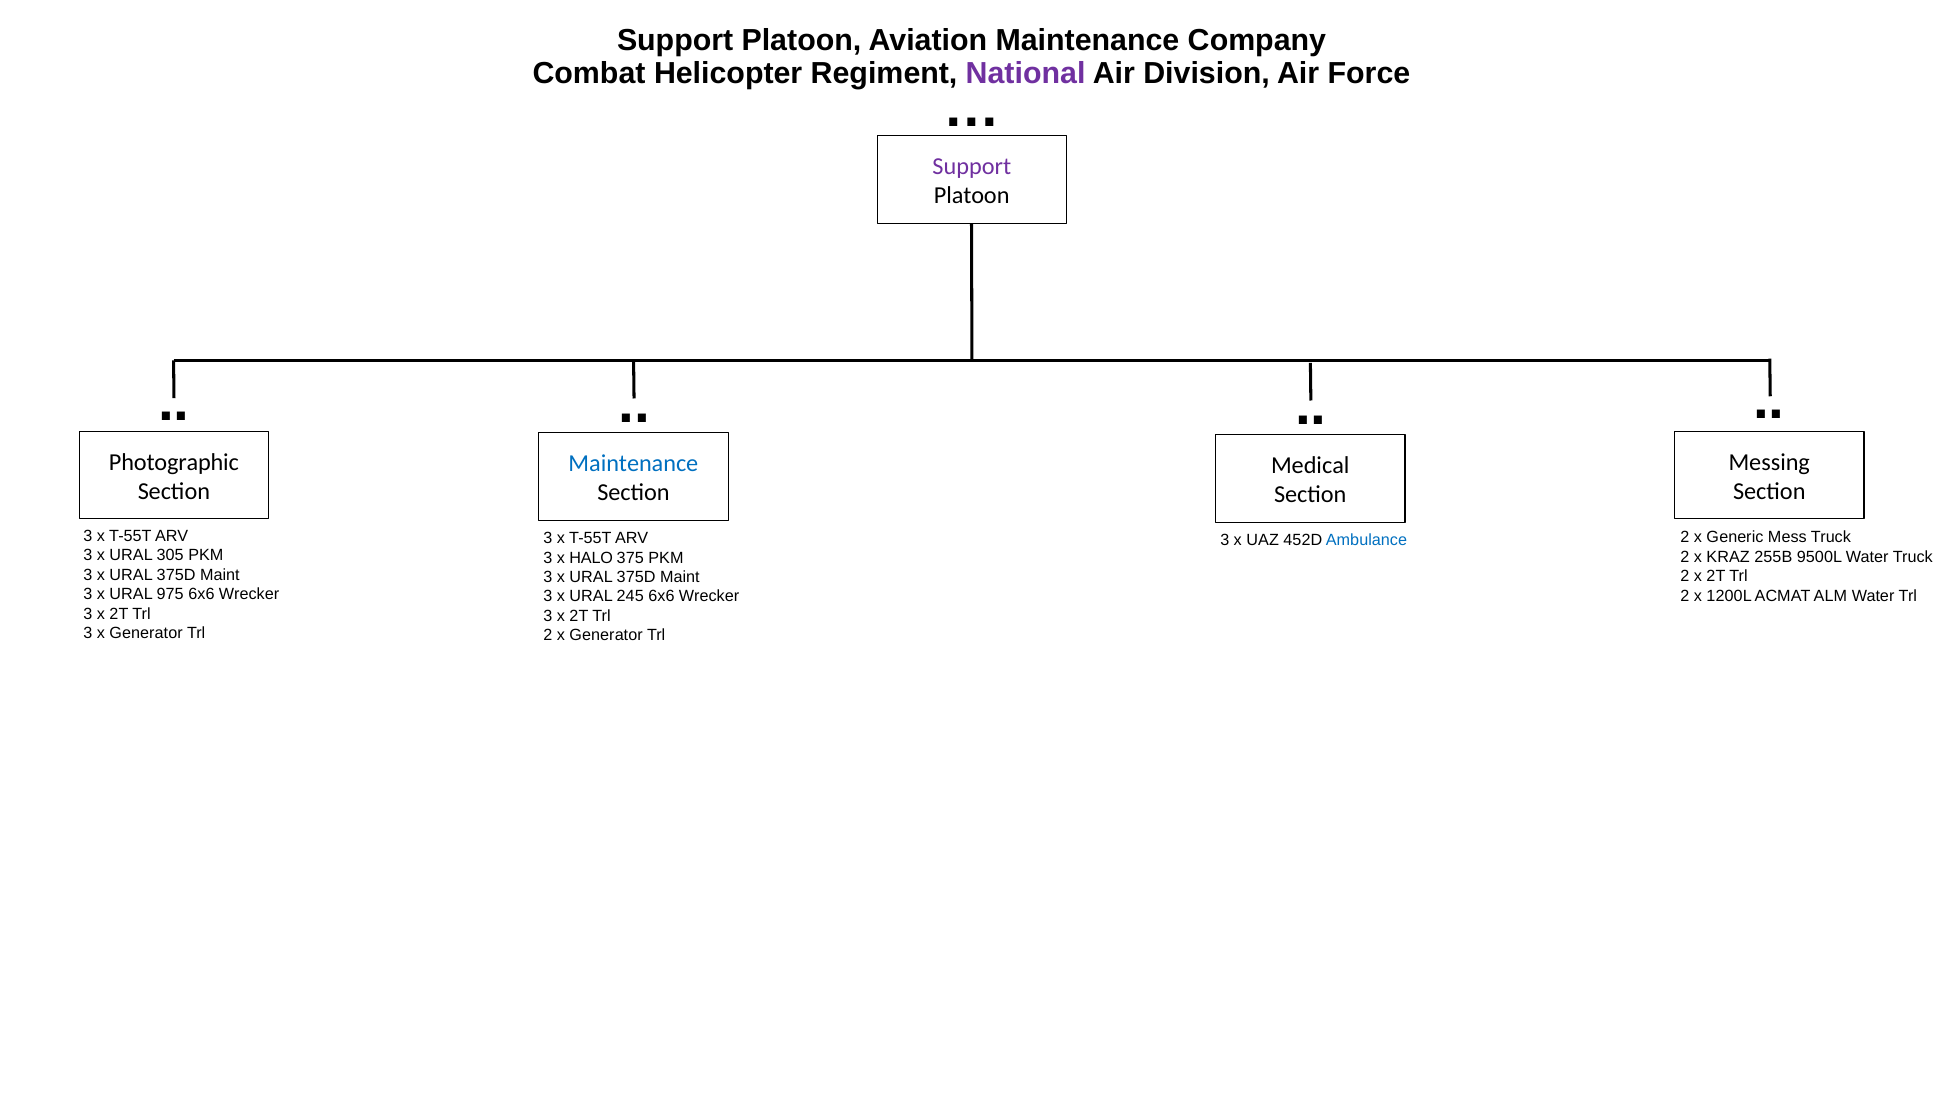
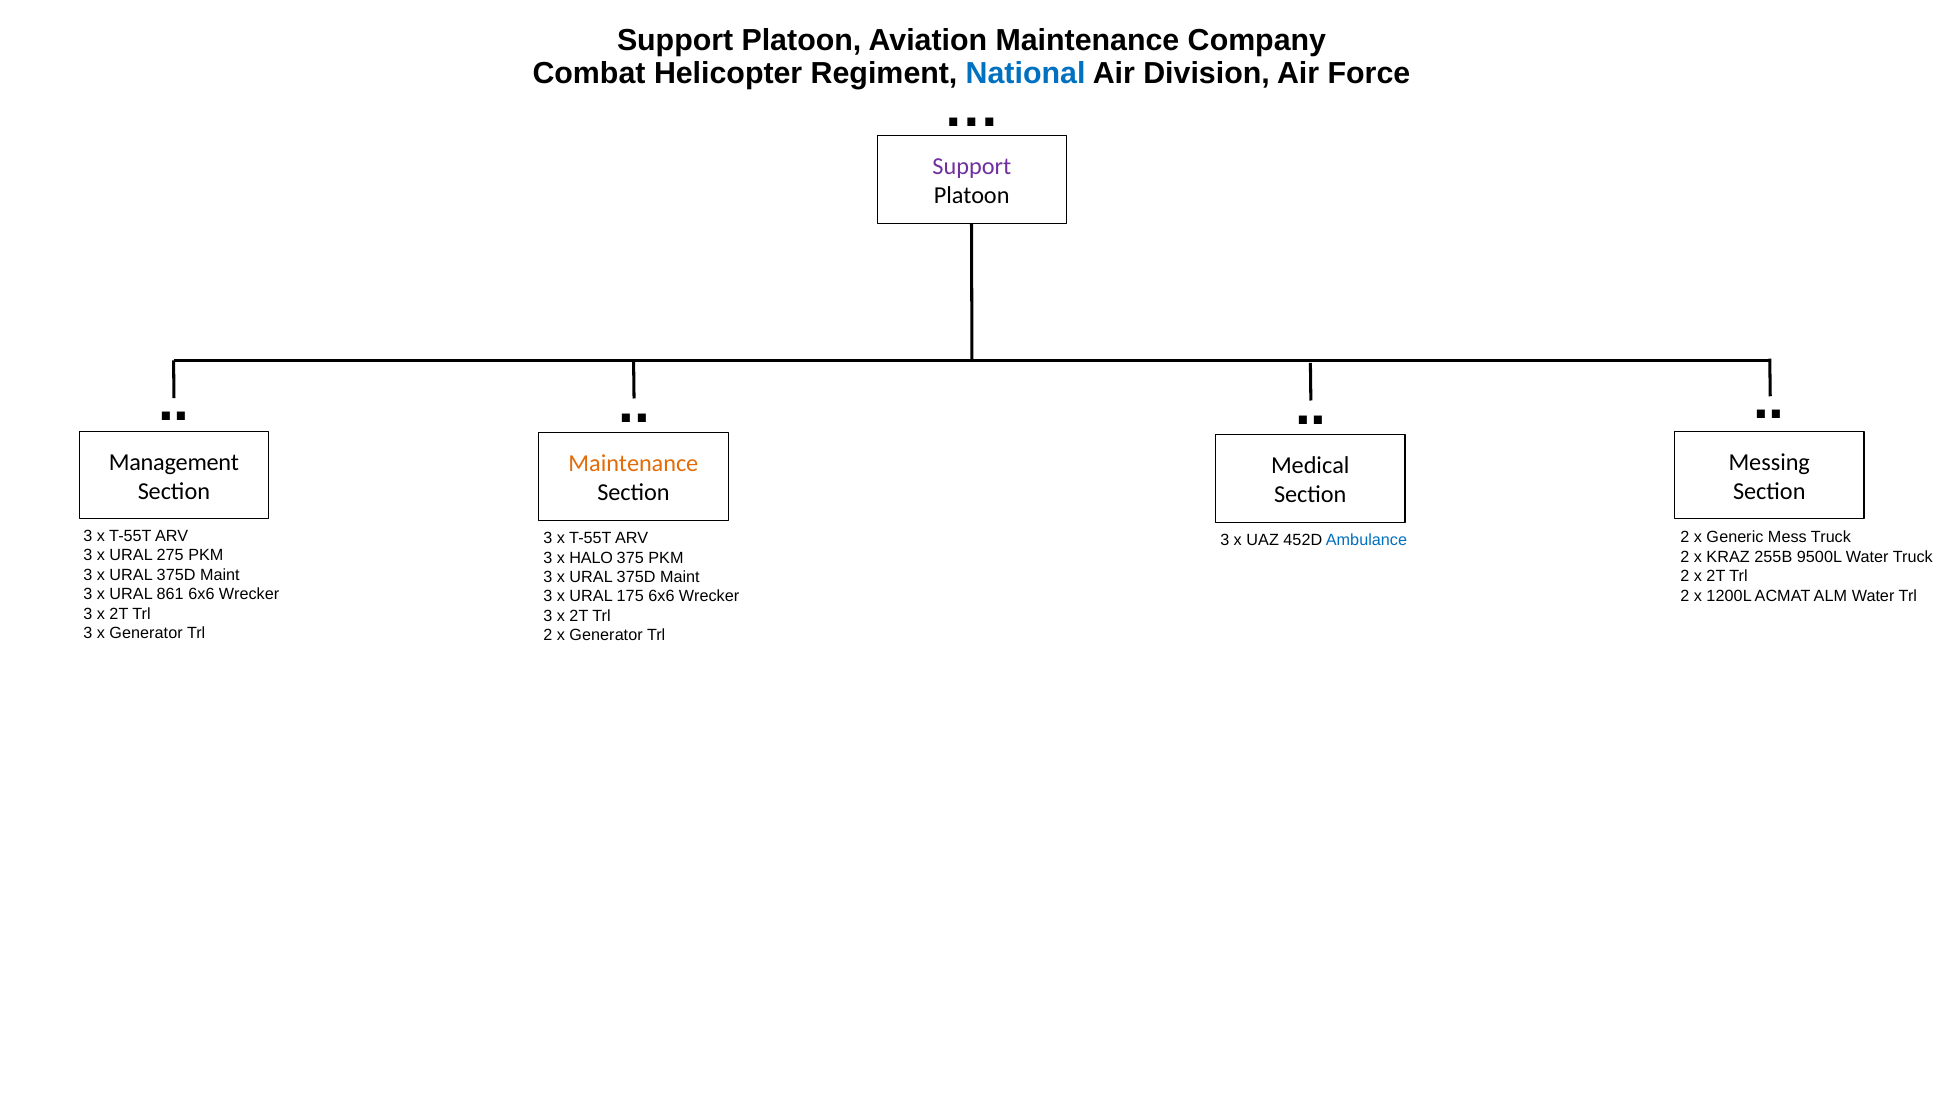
National colour: purple -> blue (1026, 74)
Photographic: Photographic -> Management (174, 462)
Maintenance colour: blue -> orange (633, 463)
305: 305 -> 275 (170, 555)
975: 975 -> 861 (170, 594)
245: 245 -> 175 (630, 596)
